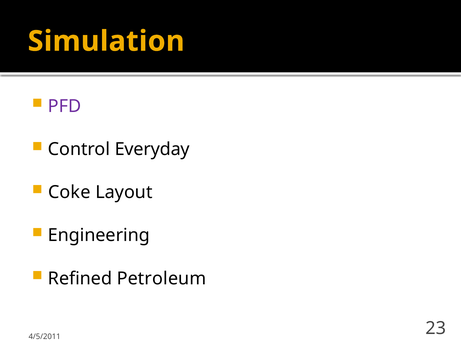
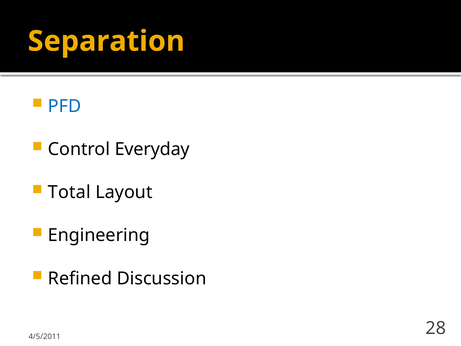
Simulation: Simulation -> Separation (106, 41)
PFD colour: purple -> blue (65, 106)
Coke: Coke -> Total (69, 192)
Petroleum: Petroleum -> Discussion (162, 278)
23: 23 -> 28 (436, 328)
